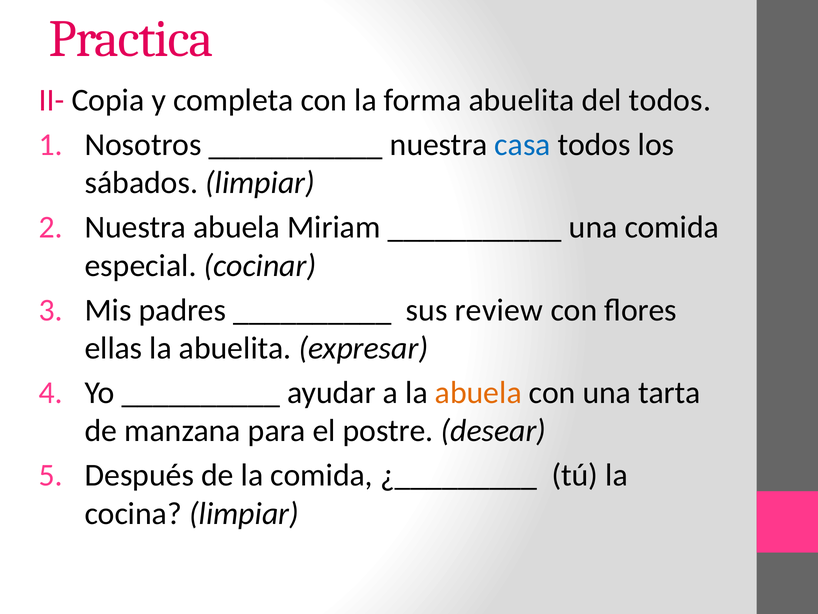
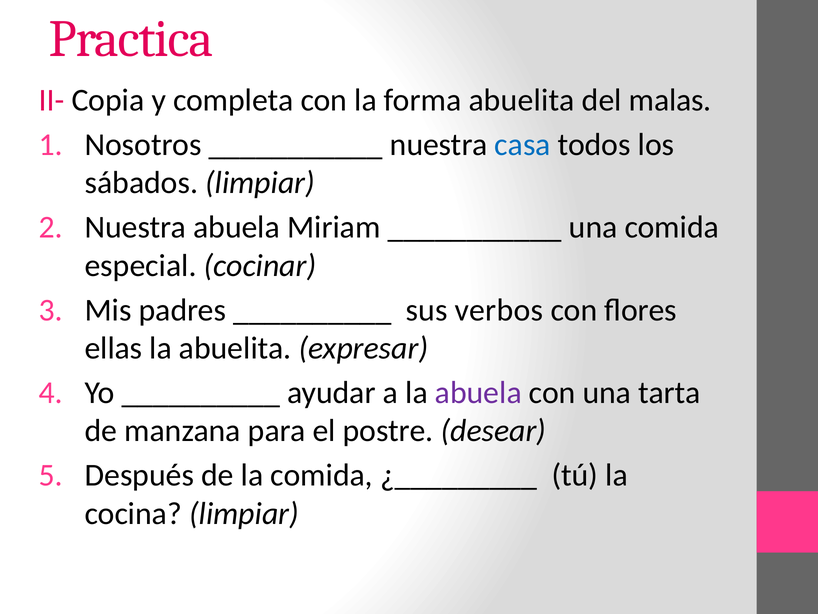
del todos: todos -> malas (670, 100)
review: review -> verbos (499, 310)
abuela colour: orange -> purple (478, 392)
